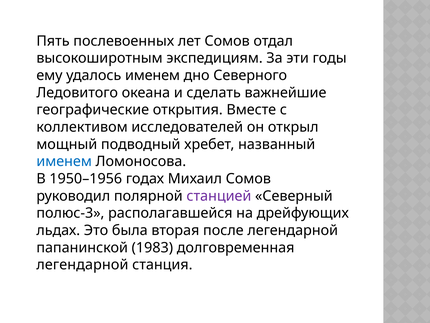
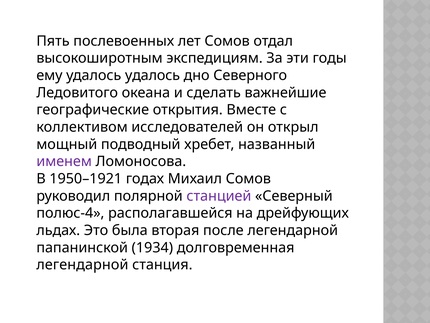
удалось именем: именем -> удалось (153, 75)
именем colour: blue -> purple (64, 161)
1950–1956: 1950–1956 -> 1950–1921 (86, 178)
полюс-3: полюс-3 -> полюс-4 (70, 213)
1983: 1983 -> 1934 (152, 247)
